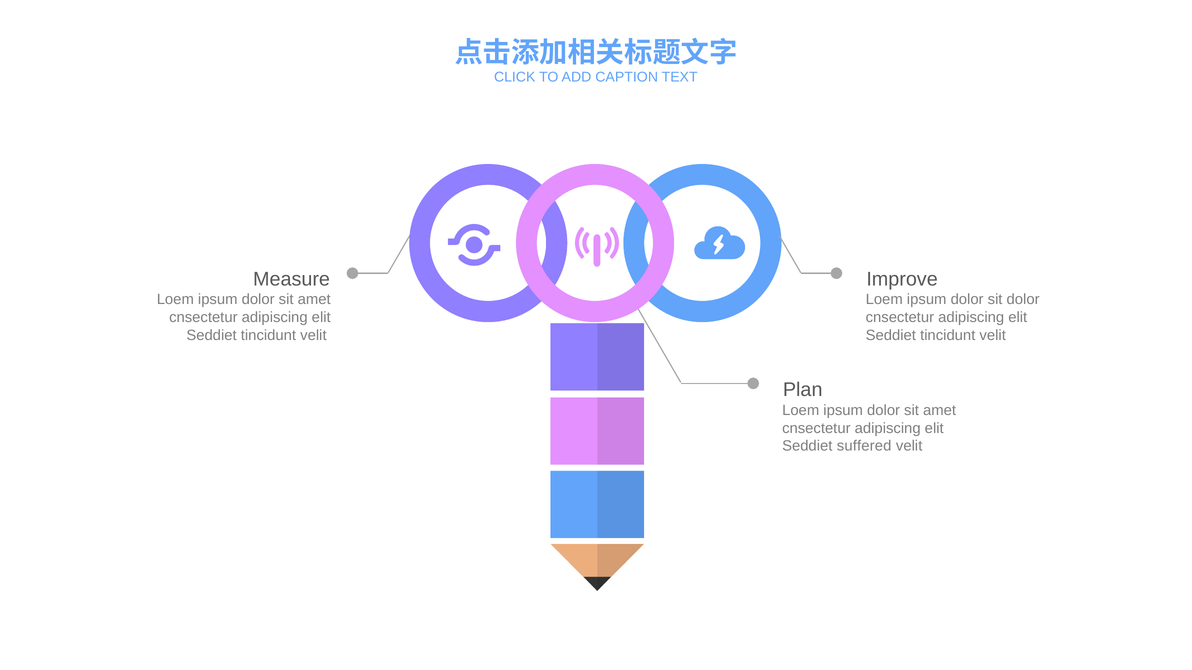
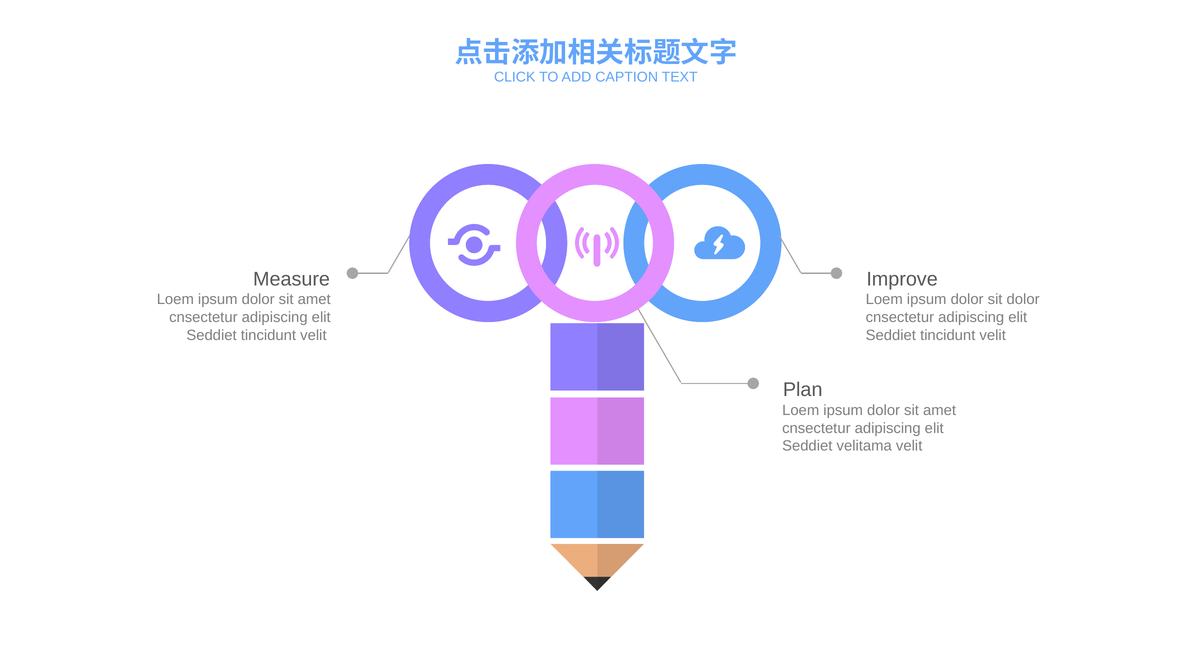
suffered: suffered -> velitama (864, 446)
